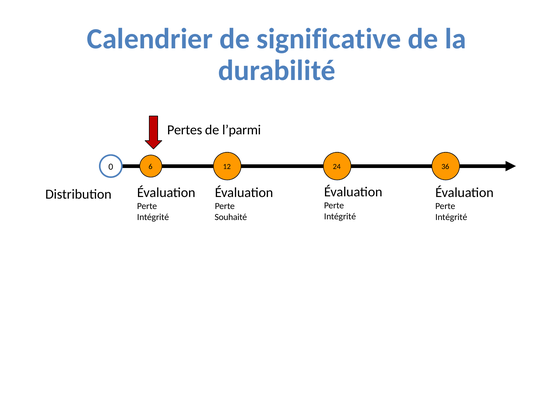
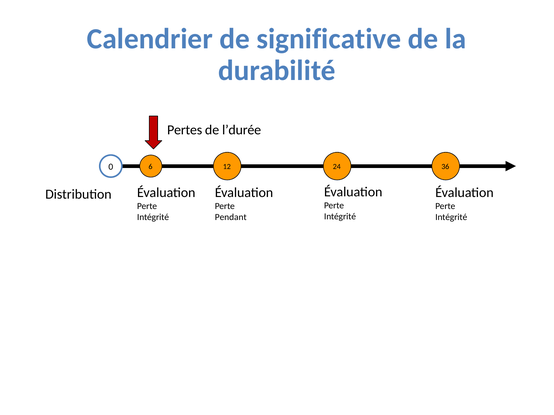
l’parmi: l’parmi -> l’durée (242, 130)
Souhaité: Souhaité -> Pendant (231, 217)
